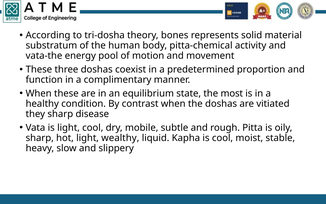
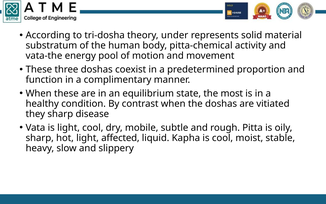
bones: bones -> under (175, 35)
wealthy: wealthy -> affected (120, 138)
